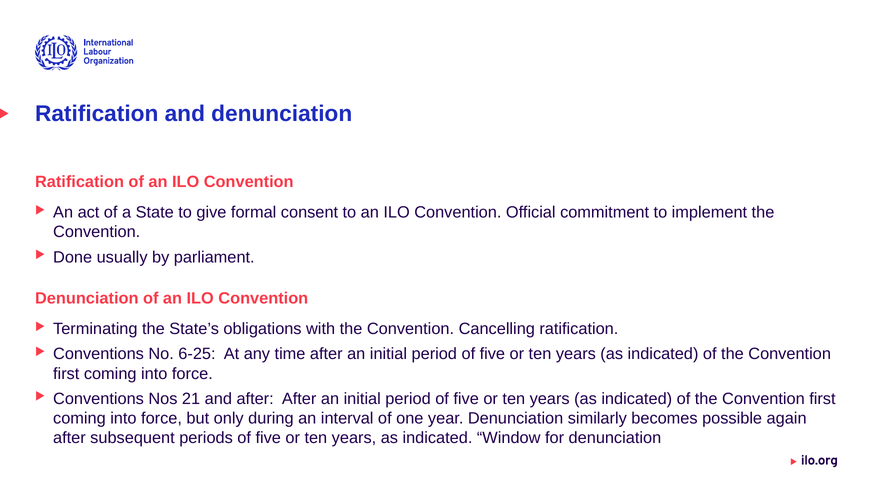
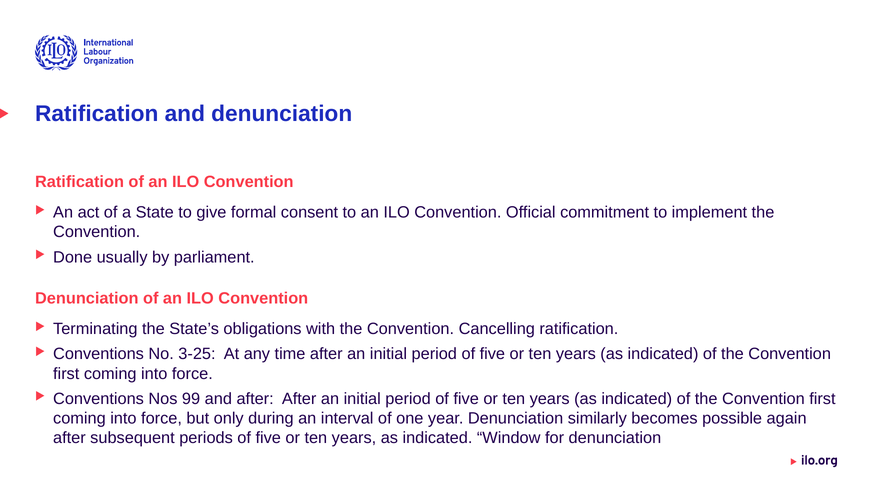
6-25: 6-25 -> 3-25 (197, 354)
21: 21 -> 99 (191, 399)
